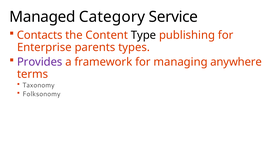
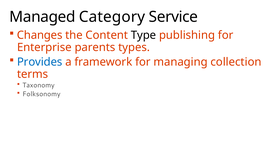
Contacts: Contacts -> Changes (40, 35)
Provides colour: purple -> blue (40, 62)
anywhere: anywhere -> collection (236, 62)
